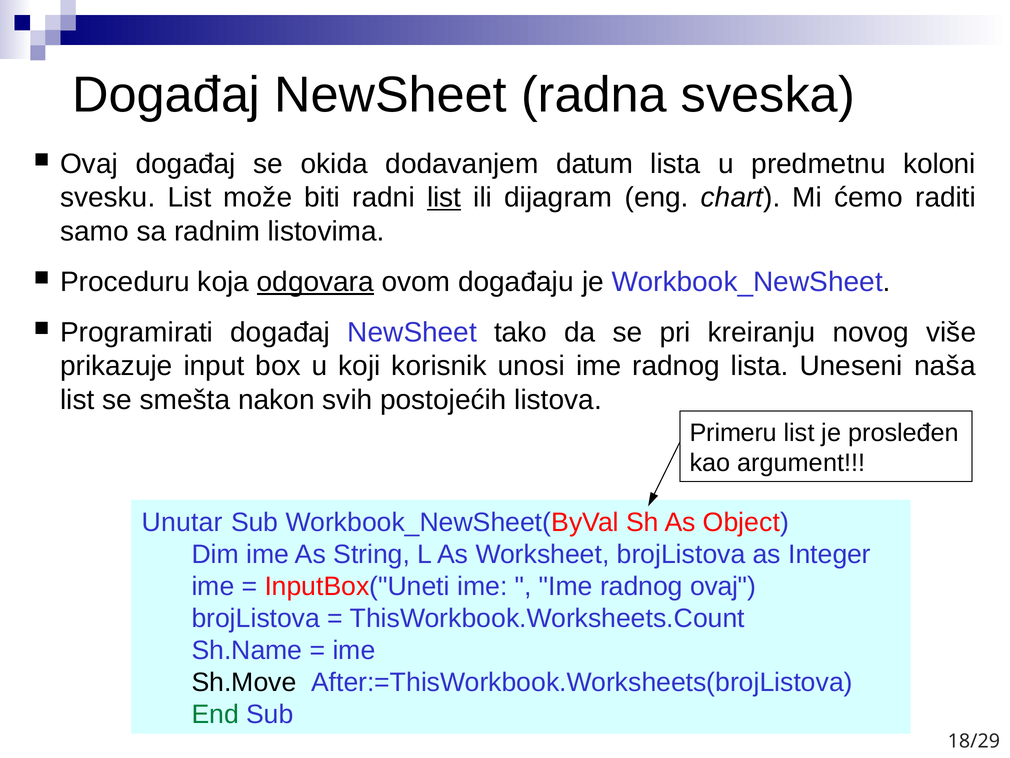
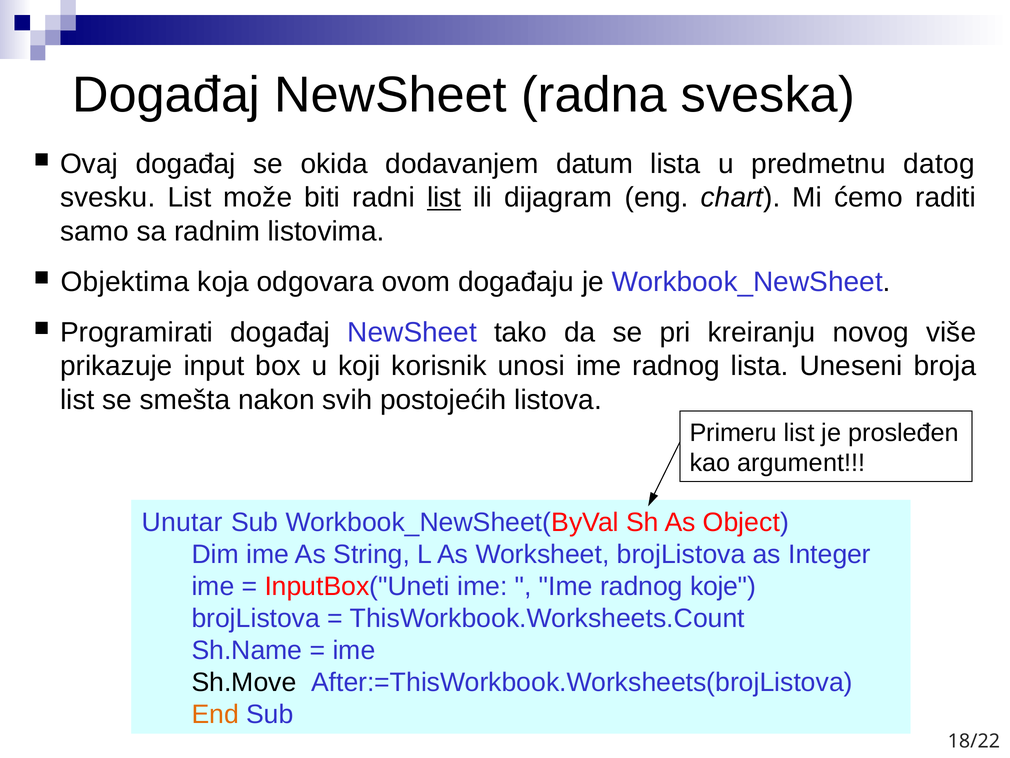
koloni: koloni -> datog (939, 164)
Proceduru: Proceduru -> Objektima (125, 282)
odgovara underline: present -> none (315, 282)
naša: naša -> broja (945, 366)
radnog ovaj: ovaj -> koje (723, 586)
End colour: green -> orange (215, 714)
18/29: 18/29 -> 18/22 (974, 741)
